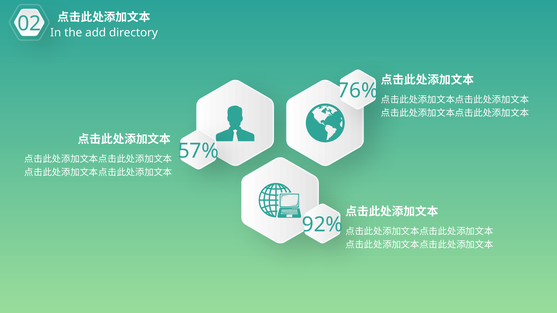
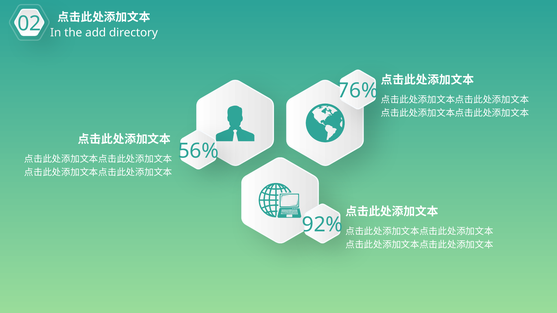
57%: 57% -> 56% (198, 151)
